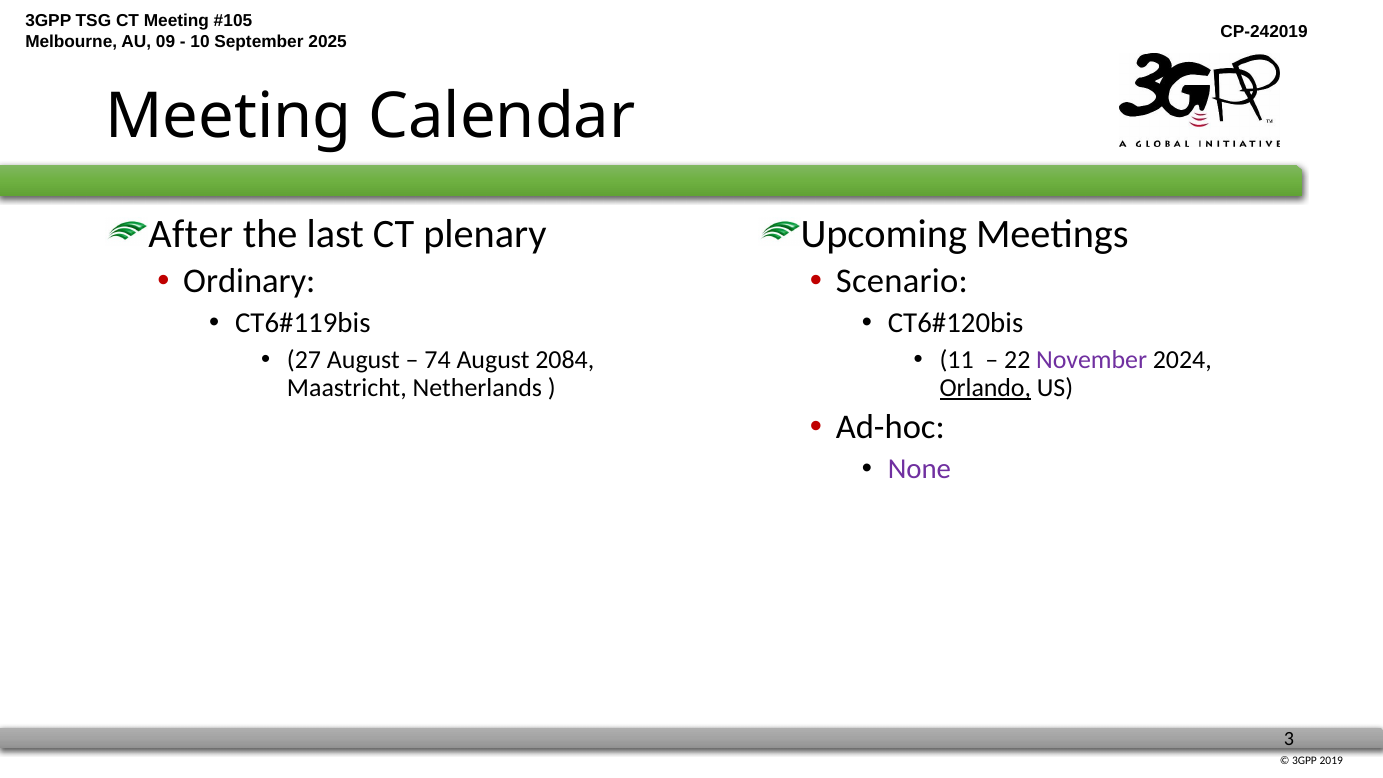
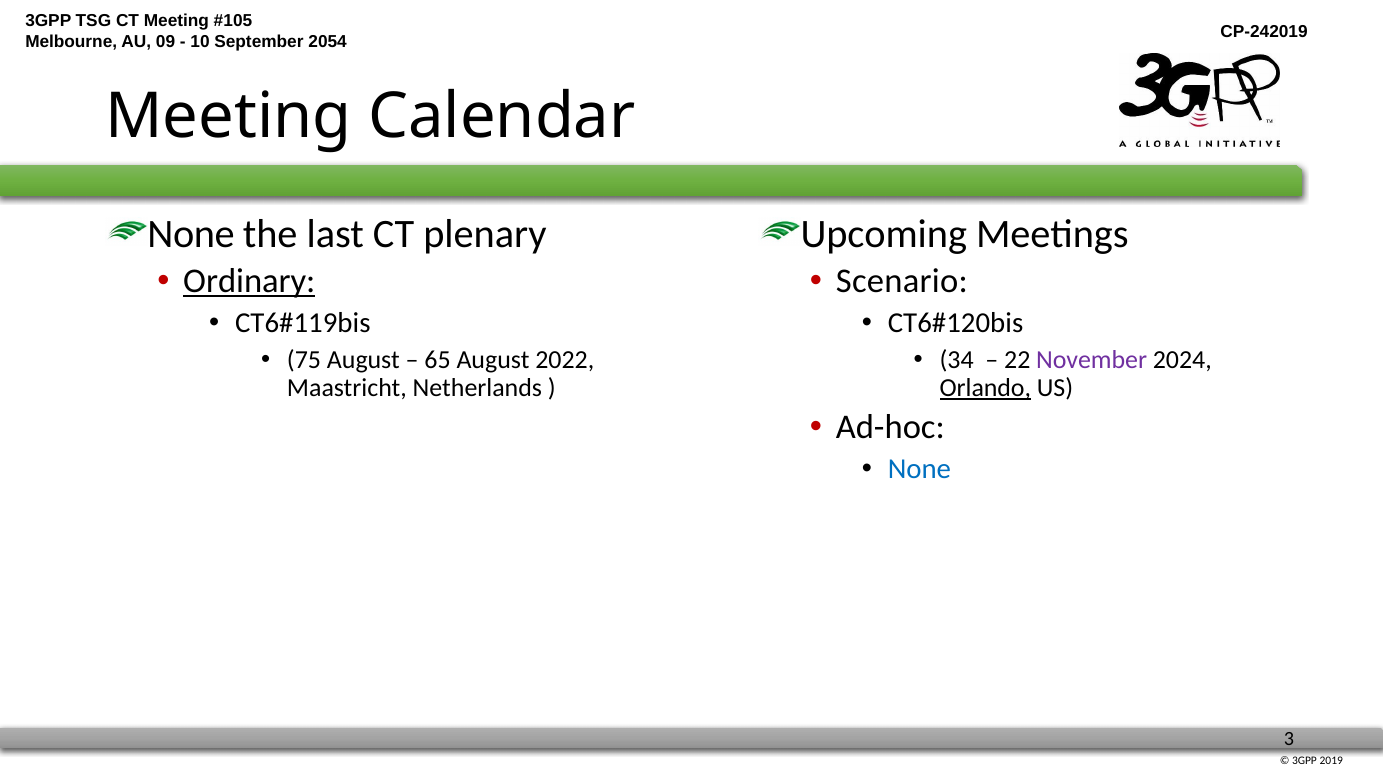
2025: 2025 -> 2054 (328, 42)
After: After -> None (191, 234)
Ordinary underline: none -> present (249, 282)
27: 27 -> 75 (304, 360)
74: 74 -> 65 (438, 360)
2084: 2084 -> 2022 (565, 360)
11: 11 -> 34 (957, 360)
None colour: purple -> blue (919, 469)
